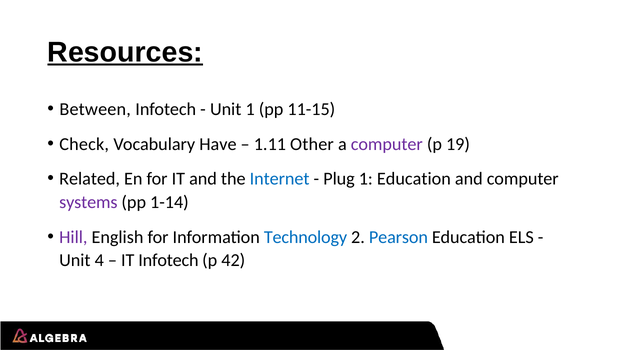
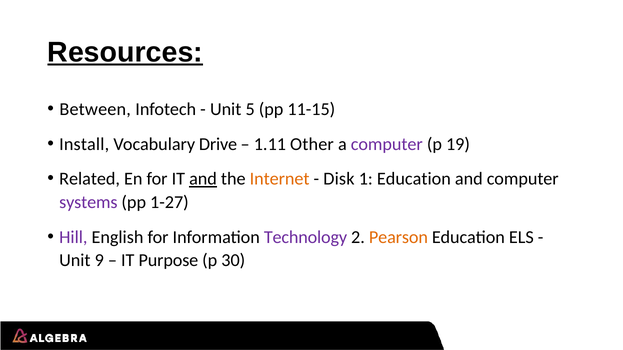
Unit 1: 1 -> 5 (250, 109)
Check: Check -> Install (84, 144)
Have: Have -> Drive (218, 144)
and underline: none -> present (203, 179)
Internet colour: blue -> orange (280, 179)
Plug: Plug -> Disk (339, 179)
1-14: 1-14 -> 1-27 (169, 202)
Technology colour: blue -> purple (306, 237)
Pearson colour: blue -> orange (398, 237)
4: 4 -> 9 (99, 261)
IT Infotech: Infotech -> Purpose (168, 261)
42: 42 -> 30 (233, 261)
